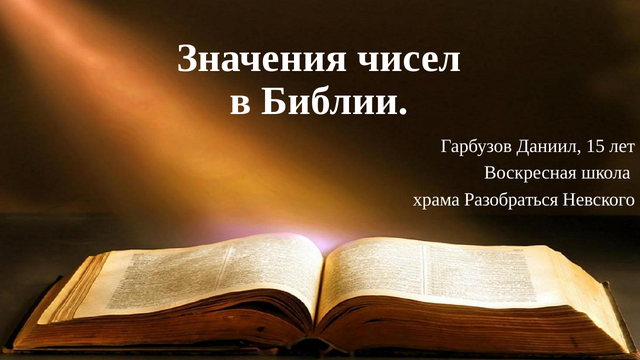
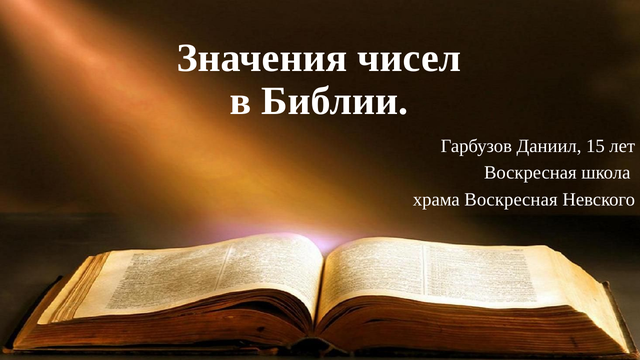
храма Разобраться: Разобраться -> Воскресная (511, 199)
